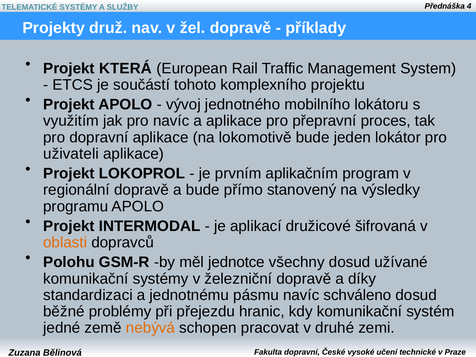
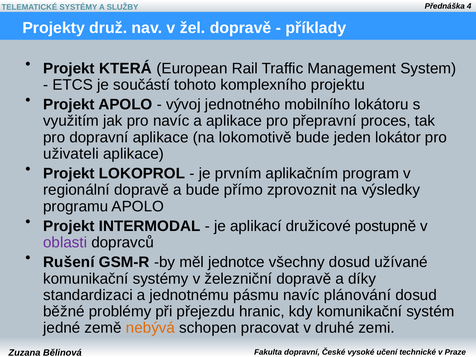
stanovený: stanovený -> zprovoznit (302, 190)
šifrovaná: šifrovaná -> postupně (386, 226)
oblasti colour: orange -> purple (65, 243)
Polohu: Polohu -> Rušení (69, 262)
schváleno: schváleno -> plánování (357, 295)
